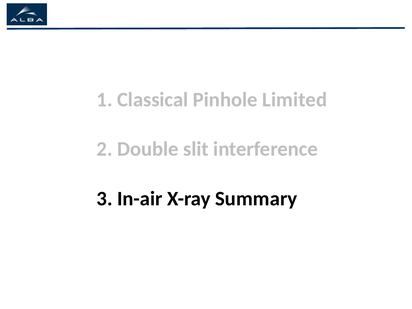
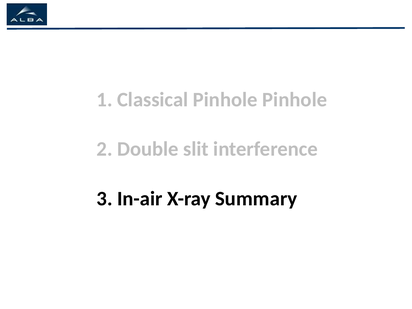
Pinhole Limited: Limited -> Pinhole (295, 100)
